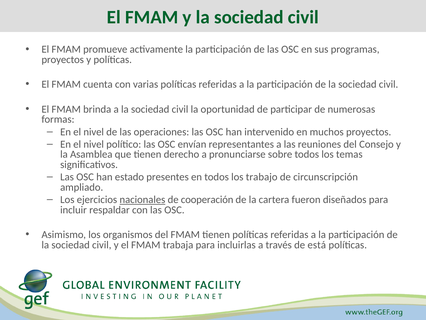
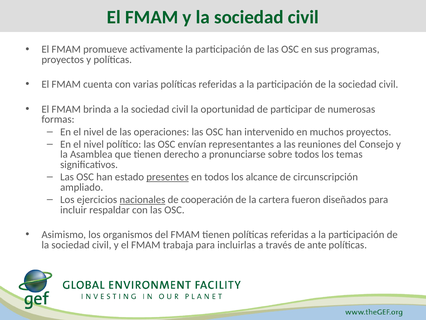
presentes underline: none -> present (168, 177)
trabajo: trabajo -> alcance (262, 177)
está: está -> ante (317, 245)
